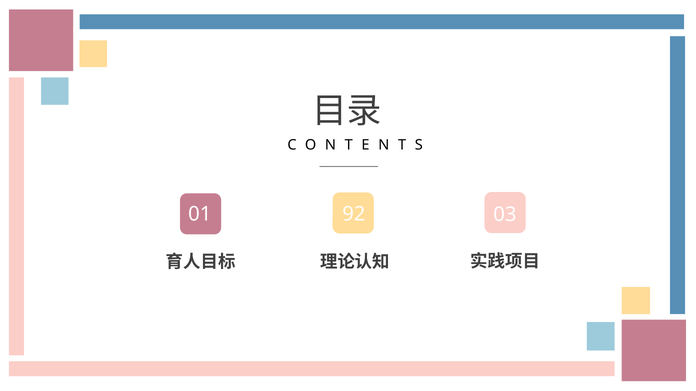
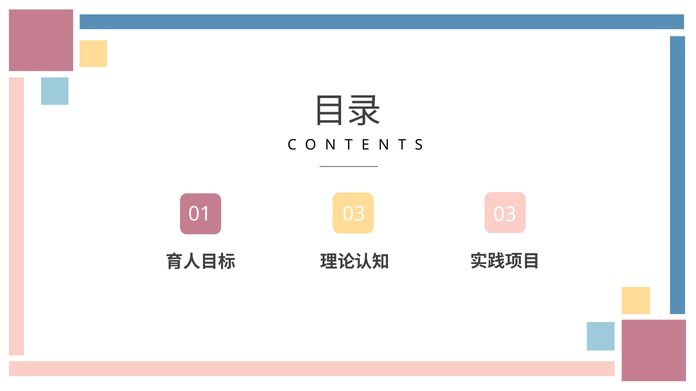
01 92: 92 -> 03 (354, 214)
